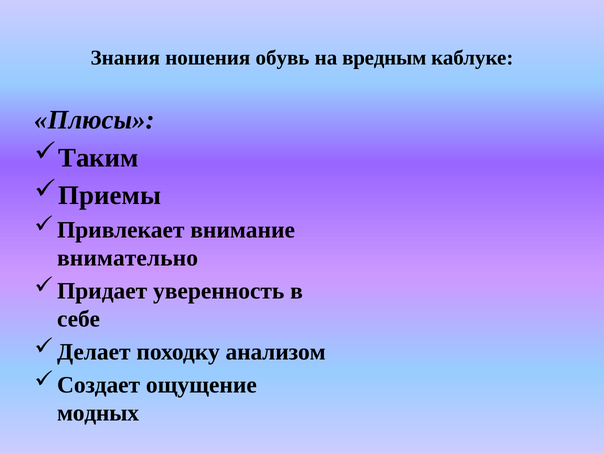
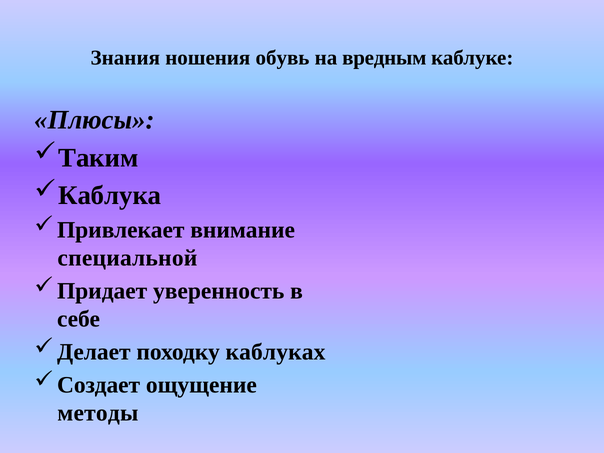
Приемы: Приемы -> Каблука (110, 195)
внимательно: внимательно -> специальной (127, 258)
анализом: анализом -> каблуках (275, 352)
модных: модных -> методы (98, 413)
